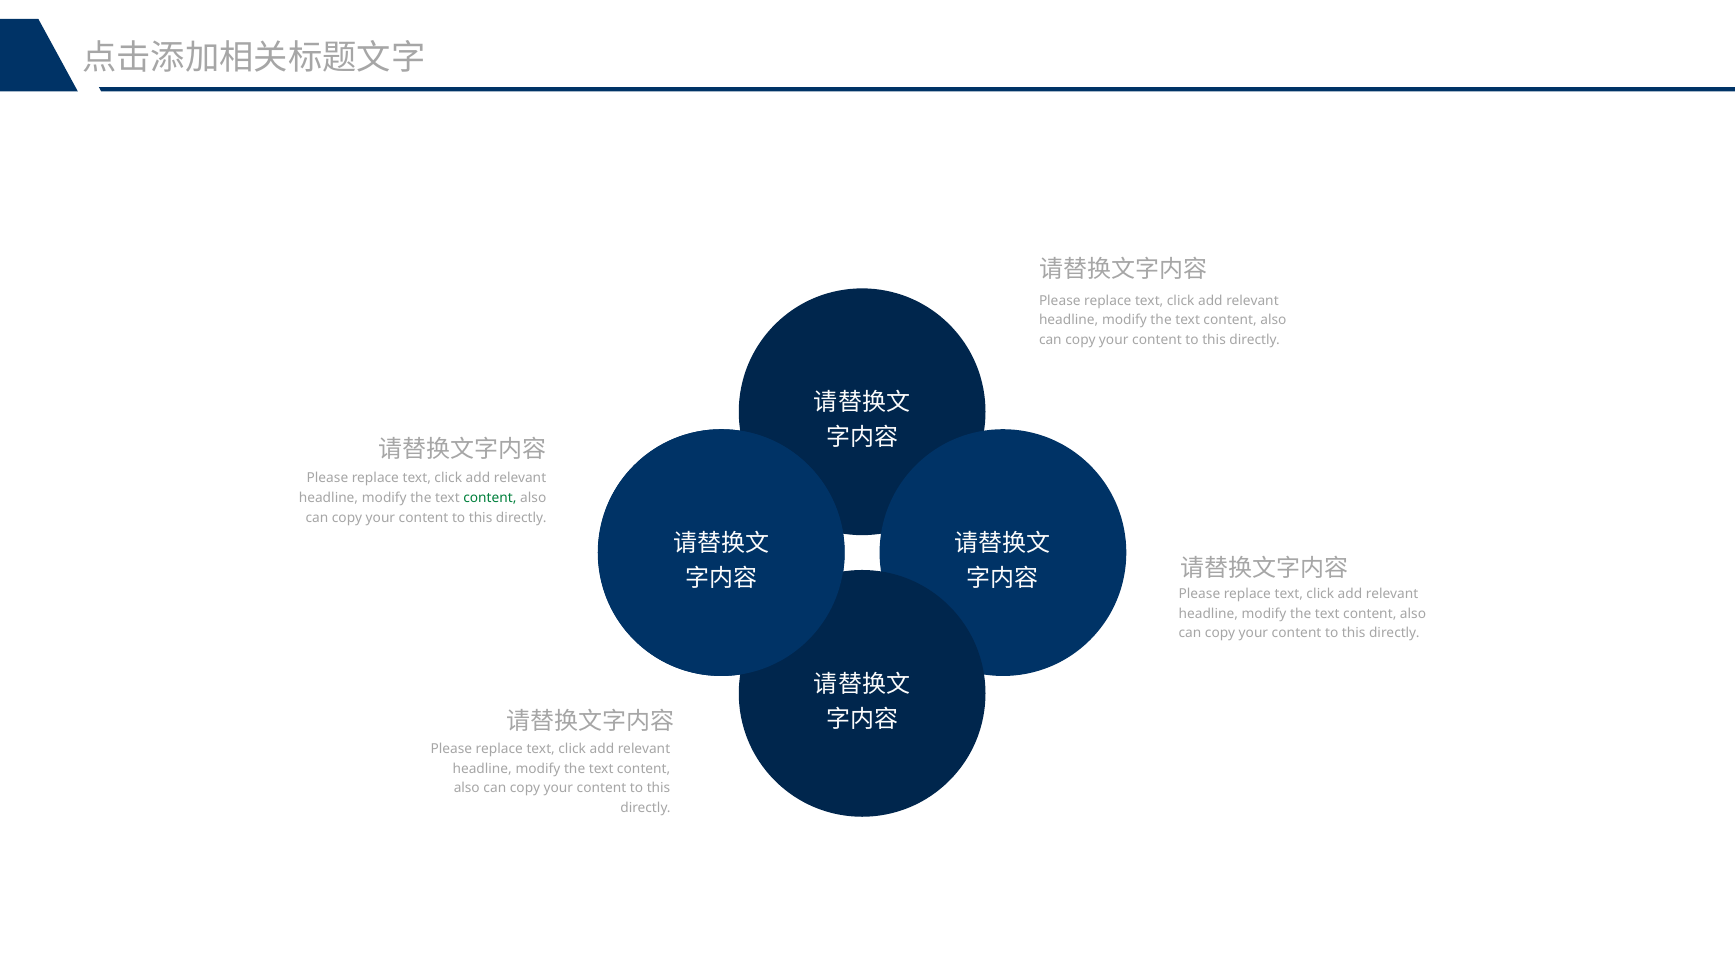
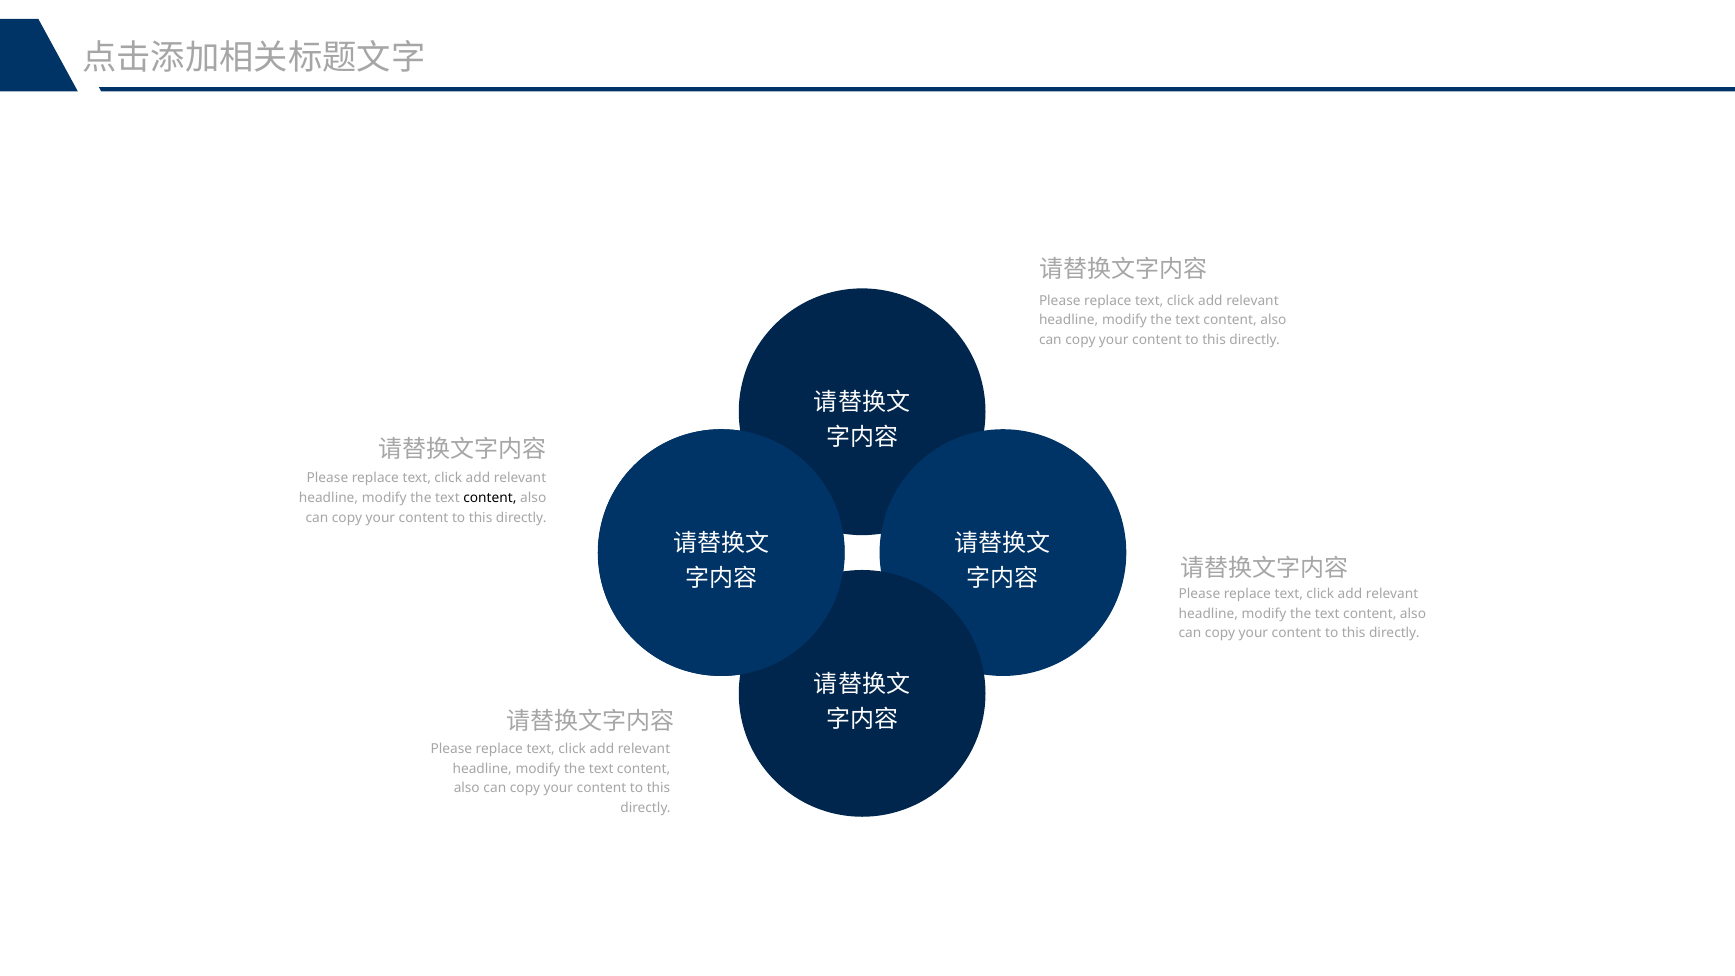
content colour: green -> black (490, 498)
